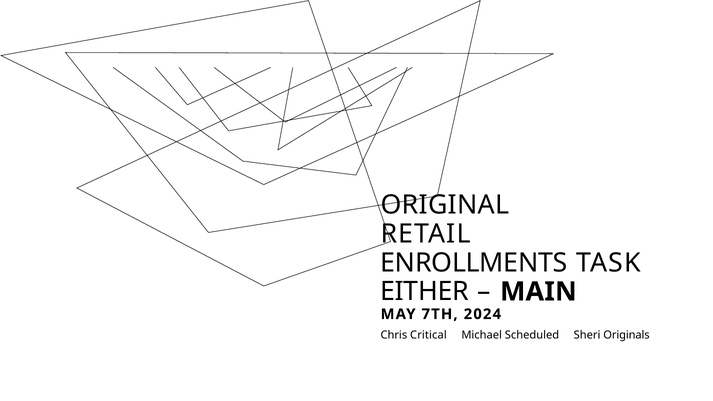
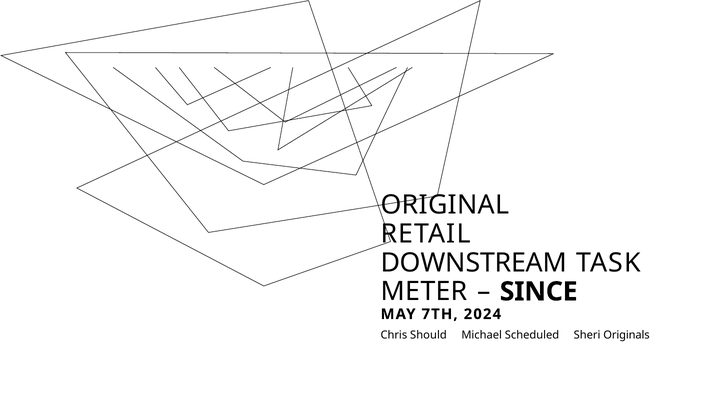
ENROLLMENTS: ENROLLMENTS -> DOWNSTREAM (474, 263)
EITHER: EITHER -> METER (424, 292)
MAIN: MAIN -> SINCE (539, 292)
Critical: Critical -> Should (428, 335)
